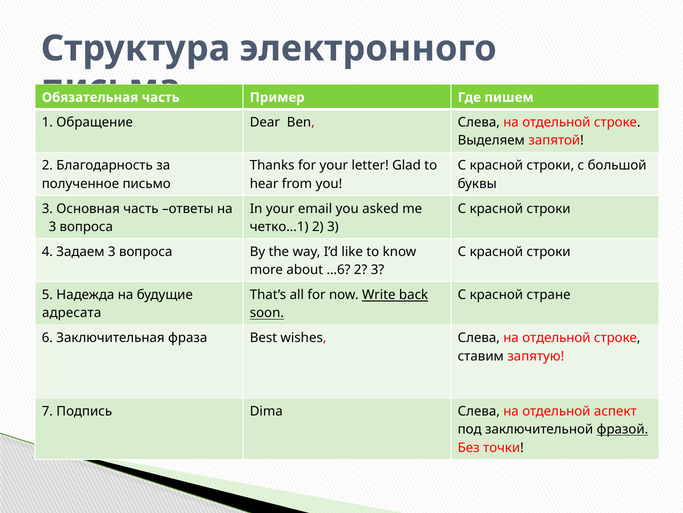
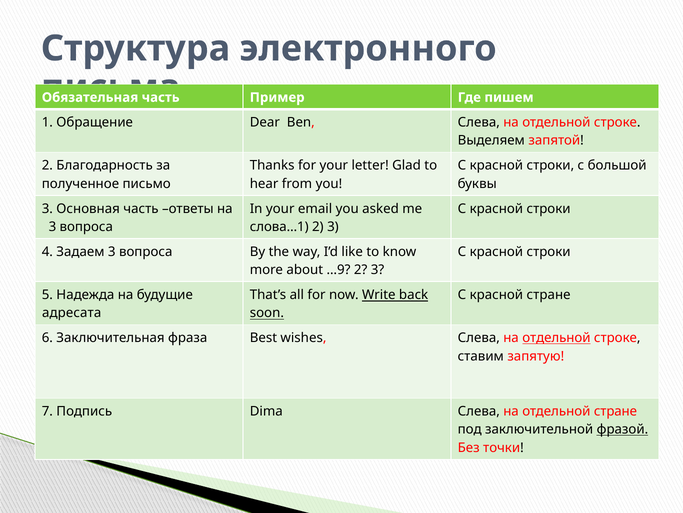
четко…1: четко…1 -> слова…1 (279, 226)
…6: …6 -> …9 (339, 270)
отдельной underline: none -> present (556, 338)
отдельной аспект: аспект -> стране (615, 411)
